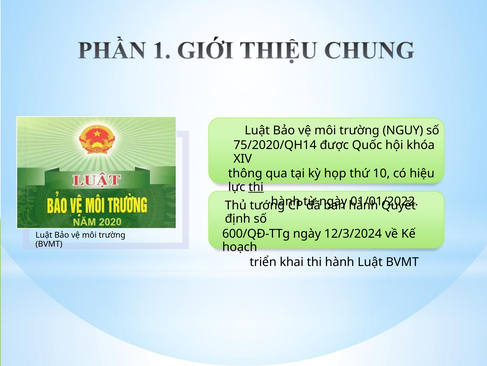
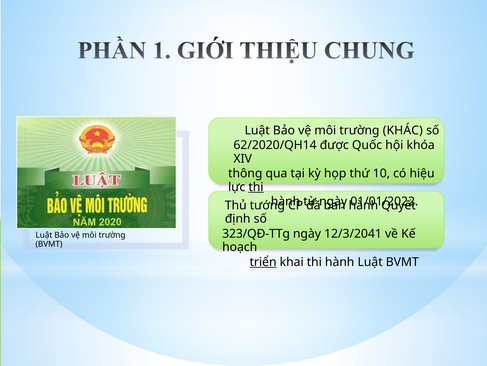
NGUY: NGUY -> KHÁC (403, 130)
75/2020/QH14: 75/2020/QH14 -> 62/2020/QH14 (275, 145)
600/QĐ-TTg: 600/QĐ-TTg -> 323/QĐ-TTg (256, 233)
12/3/2024: 12/3/2024 -> 12/3/2041 (353, 233)
triển underline: none -> present (263, 262)
